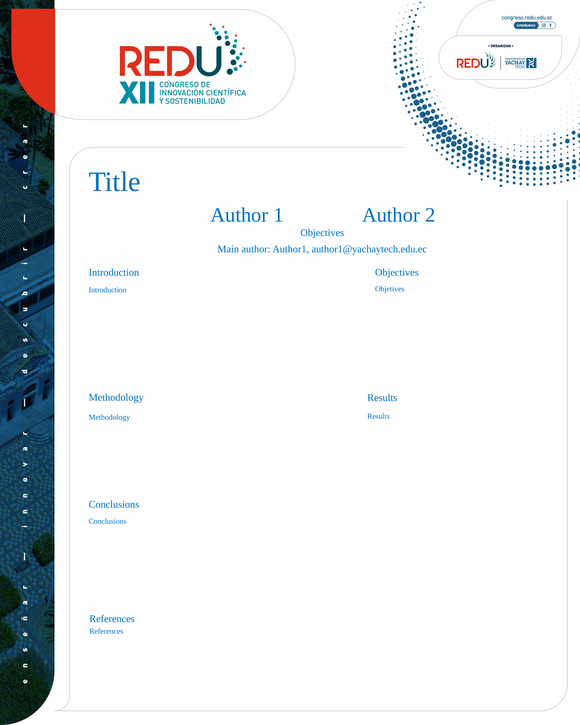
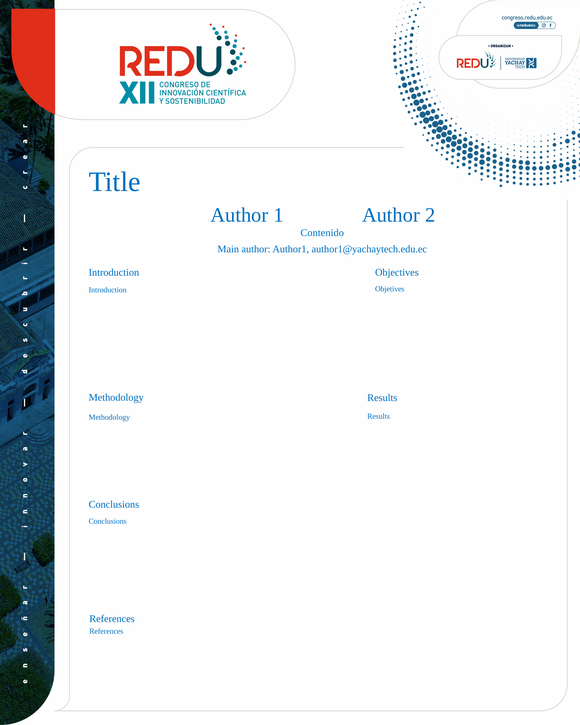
Objectives: Objectives -> Contenido (322, 233)
